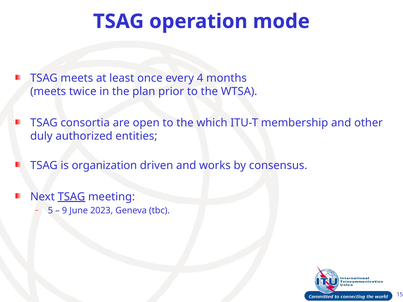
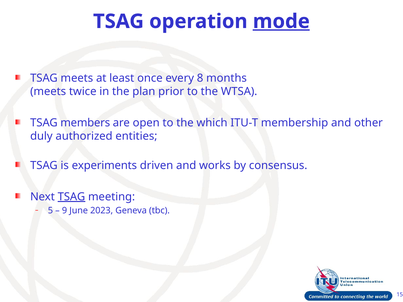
mode underline: none -> present (281, 21)
4: 4 -> 8 (200, 78)
consortia: consortia -> members (85, 123)
organization: organization -> experiments (104, 166)
